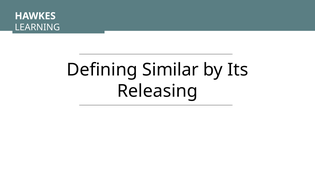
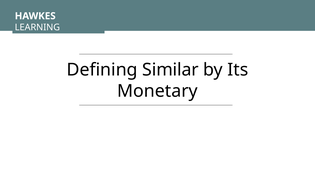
Releasing: Releasing -> Monetary (157, 91)
